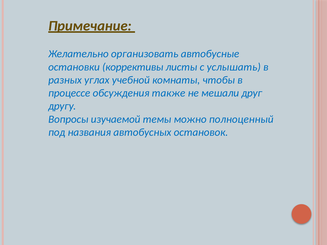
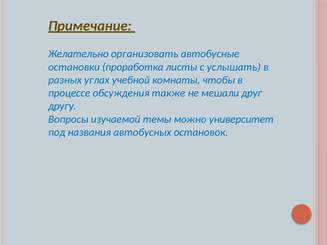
коррективы: коррективы -> проработка (133, 67)
полноценный: полноценный -> университет (241, 119)
